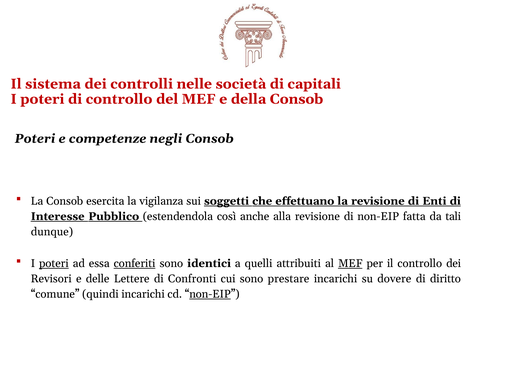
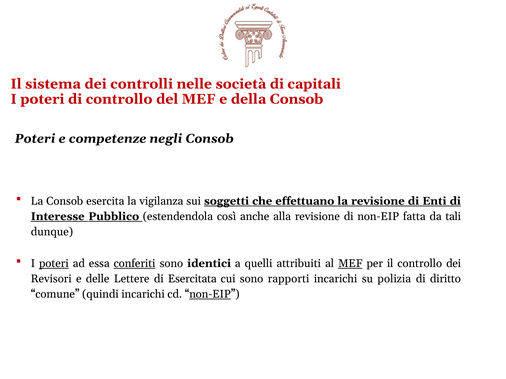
Confronti: Confronti -> Esercitata (192, 279)
prestare: prestare -> rapporti (289, 279)
dovere: dovere -> polizia (394, 279)
